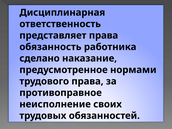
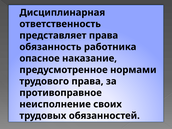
сделано: сделано -> опасное (40, 58)
